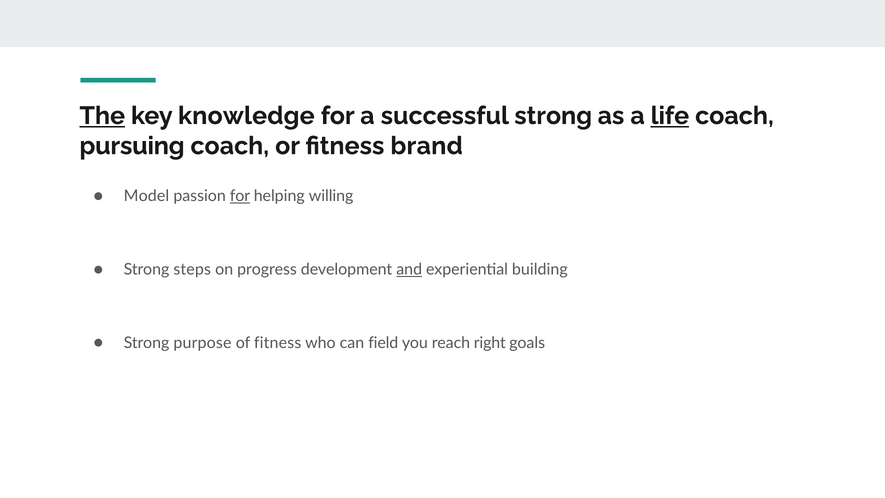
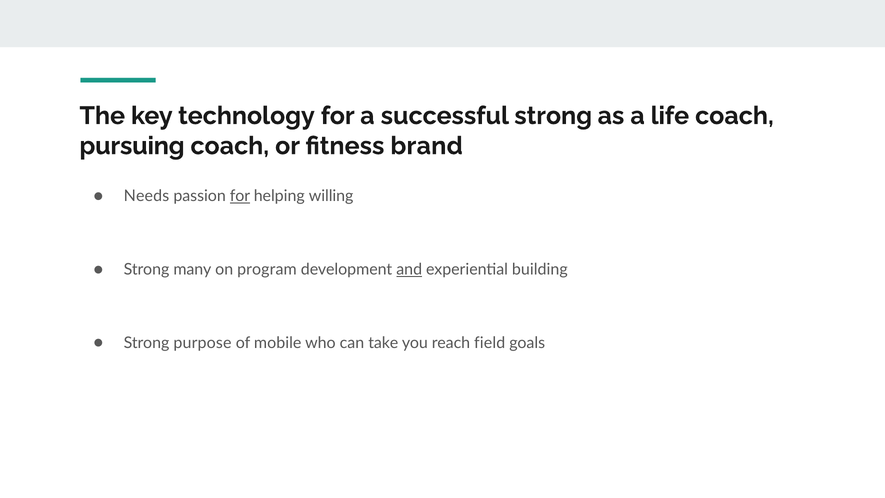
The underline: present -> none (102, 116)
knowledge: knowledge -> technology (246, 116)
life underline: present -> none (670, 116)
Model: Model -> Needs (146, 196)
steps: steps -> many (192, 269)
progress: progress -> program (267, 269)
of fitness: fitness -> mobile (278, 343)
field: field -> take (383, 343)
right: right -> field (490, 343)
